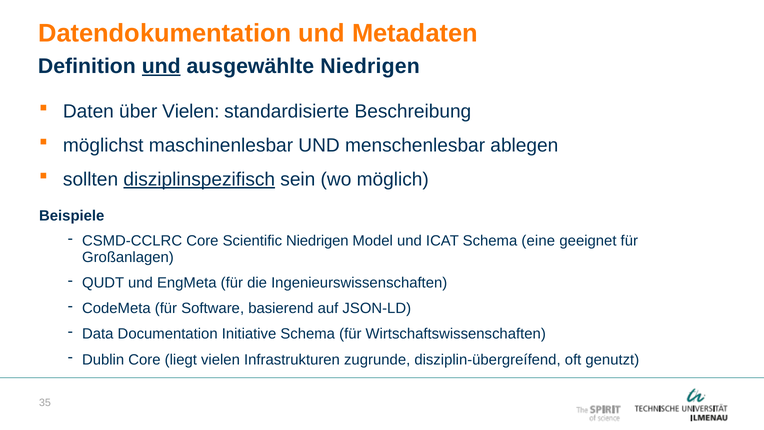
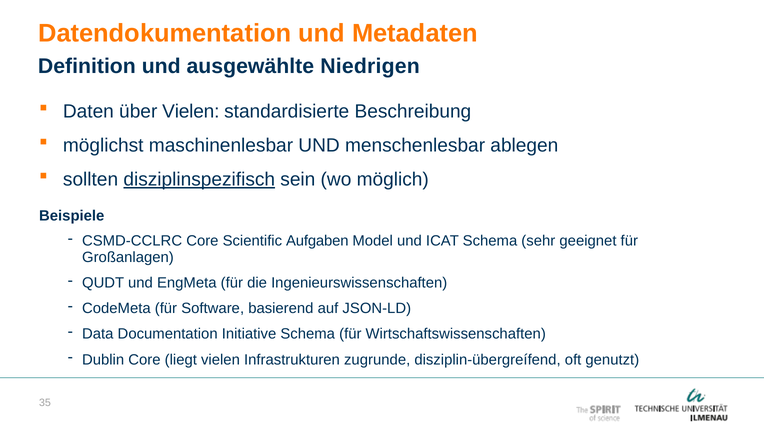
und underline: present -> none (161, 66)
Scientific Niedrigen: Niedrigen -> Aufgaben (317, 241)
eine: eine -> sehr (538, 241)
